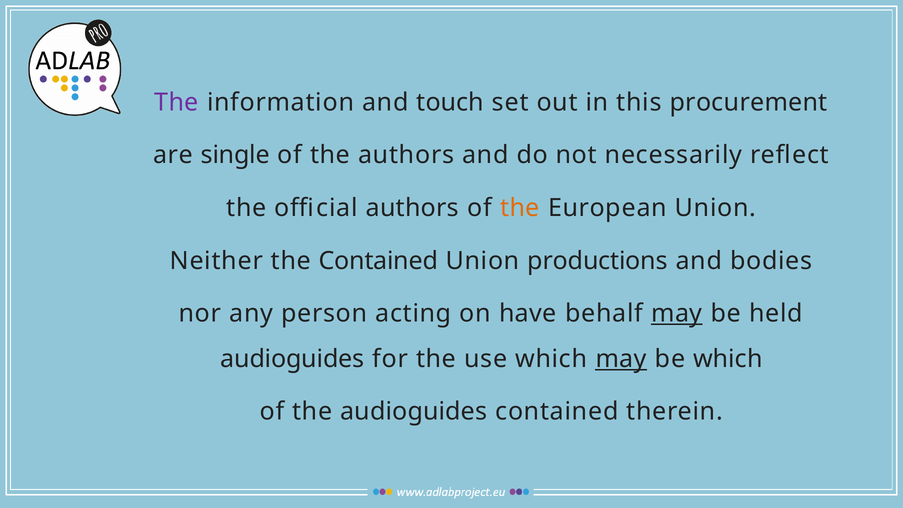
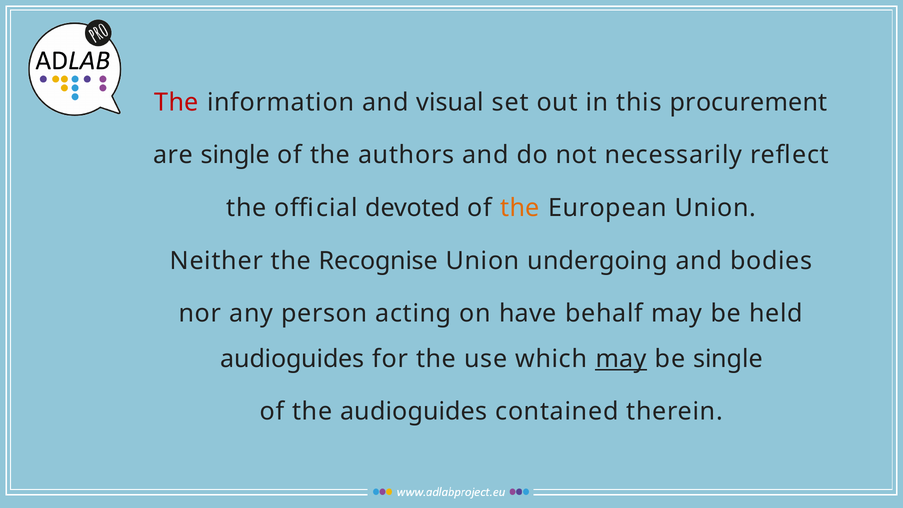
The colour: purple -> red (176, 102)
touch: touch -> visual (450, 102)
official authors: authors -> devoted (413, 208)
the Contained: Contained -> Recognise (378, 261)
productions: productions -> undergoing (597, 261)
may underline: present -> none (677, 314)
be which: which -> single (728, 359)
